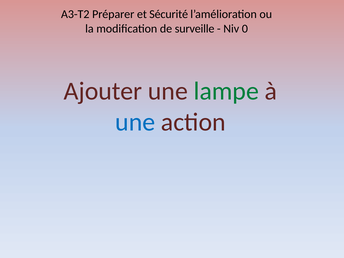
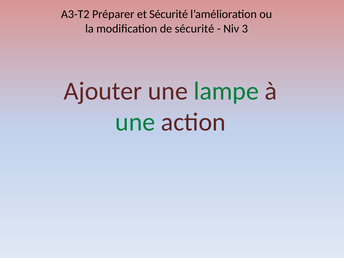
de surveille: surveille -> sécurité (194, 29)
0: 0 -> 3 (245, 29)
une colour: blue -> green (135, 122)
